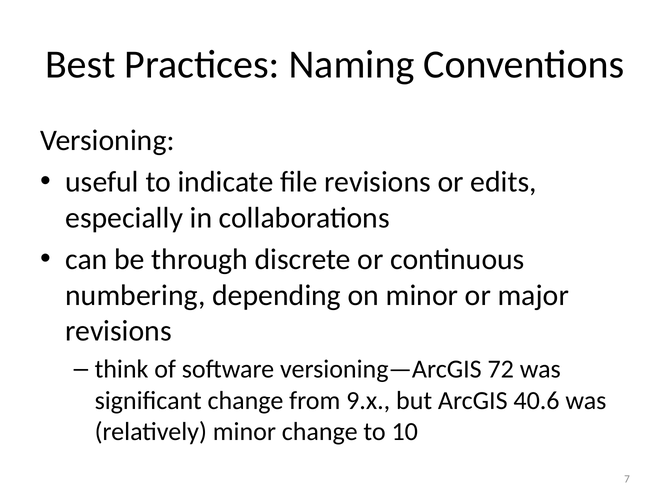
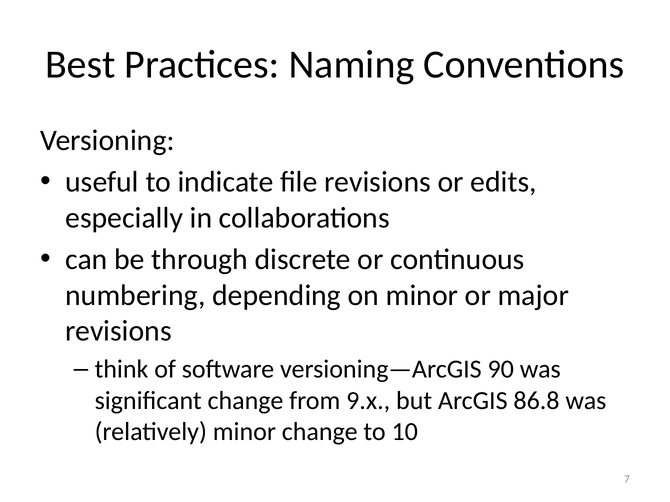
72: 72 -> 90 (501, 370)
40.6: 40.6 -> 86.8 (537, 401)
